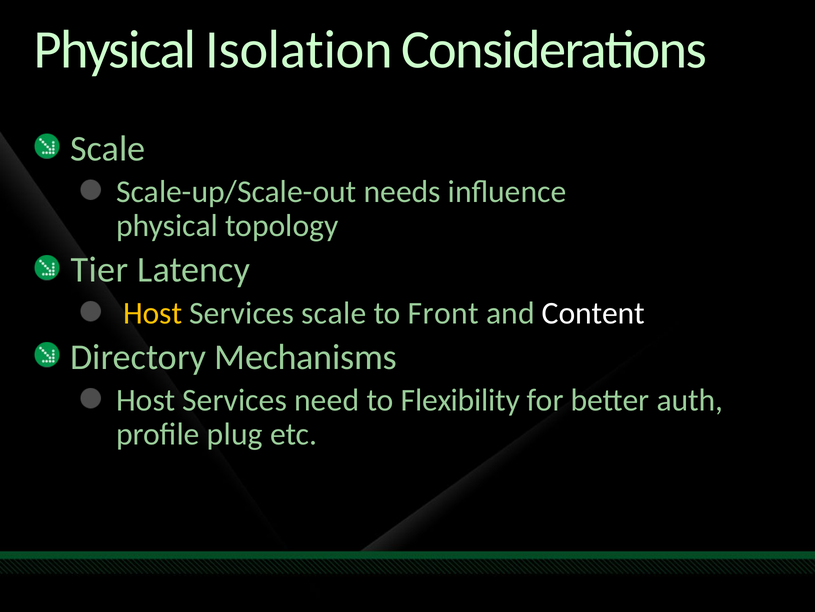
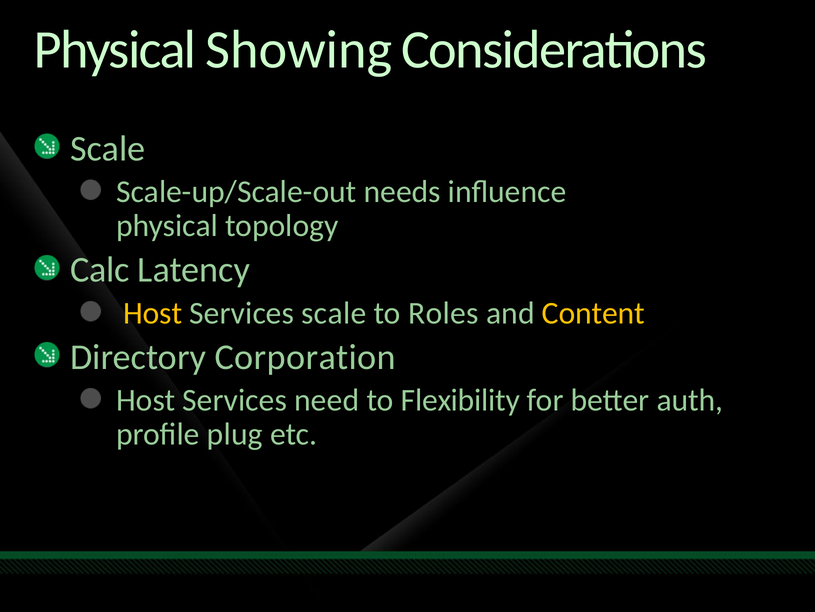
Isolation: Isolation -> Showing (299, 50)
Tier: Tier -> Calc (100, 270)
Front: Front -> Roles (443, 313)
Content colour: white -> yellow (593, 313)
Mechanisms: Mechanisms -> Corporation (305, 357)
